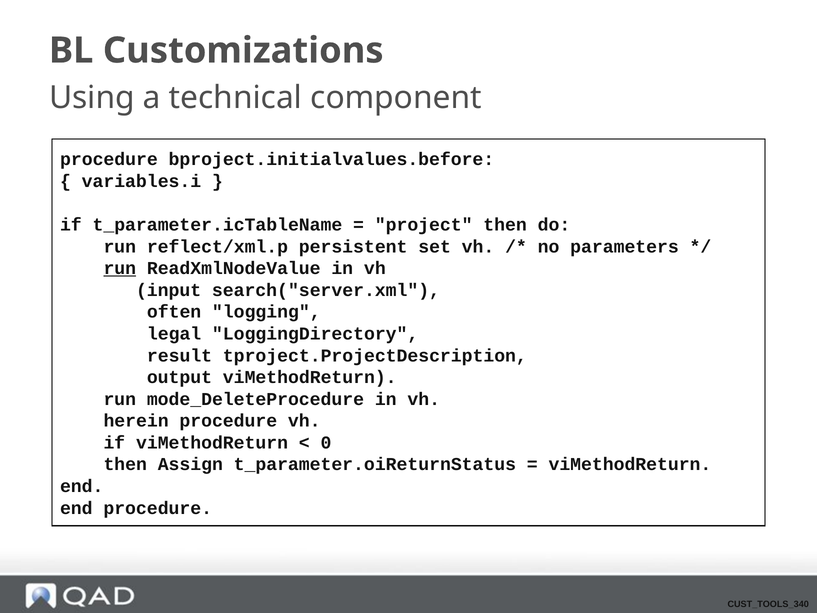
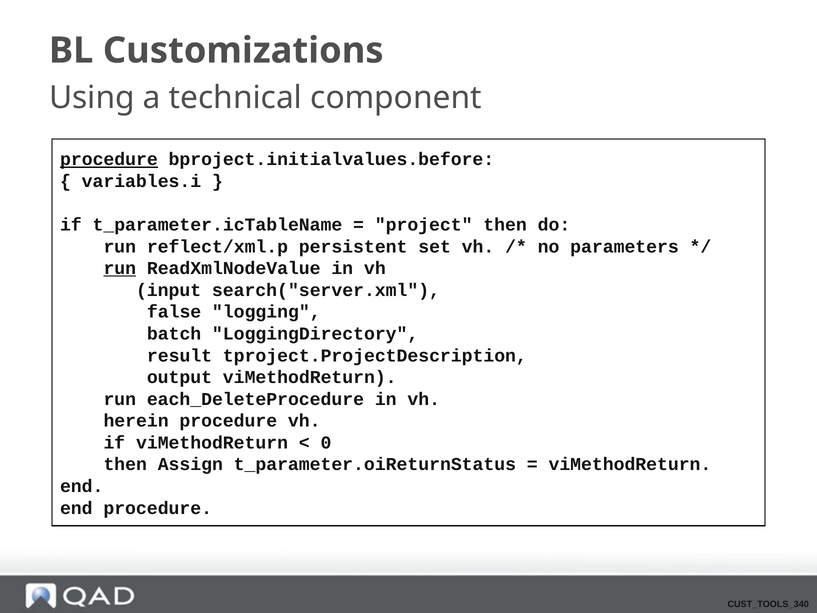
procedure underline: none -> present (109, 159)
often: often -> false (174, 312)
legal: legal -> batch (174, 334)
mode_DeleteProcedure: mode_DeleteProcedure -> each_DeleteProcedure (255, 399)
